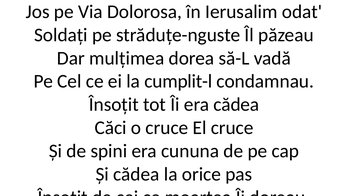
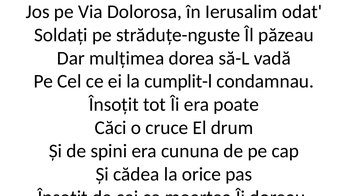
era cădea: cădea -> poate (236, 104)
El cruce: cruce -> drum (232, 128)
